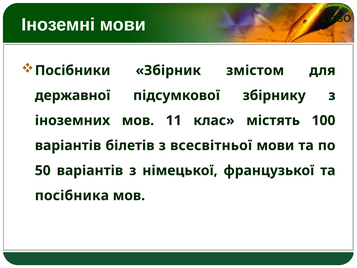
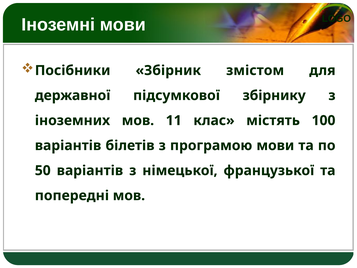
всесвітньої: всесвітньої -> програмою (211, 145)
посібника: посібника -> попередні (72, 195)
